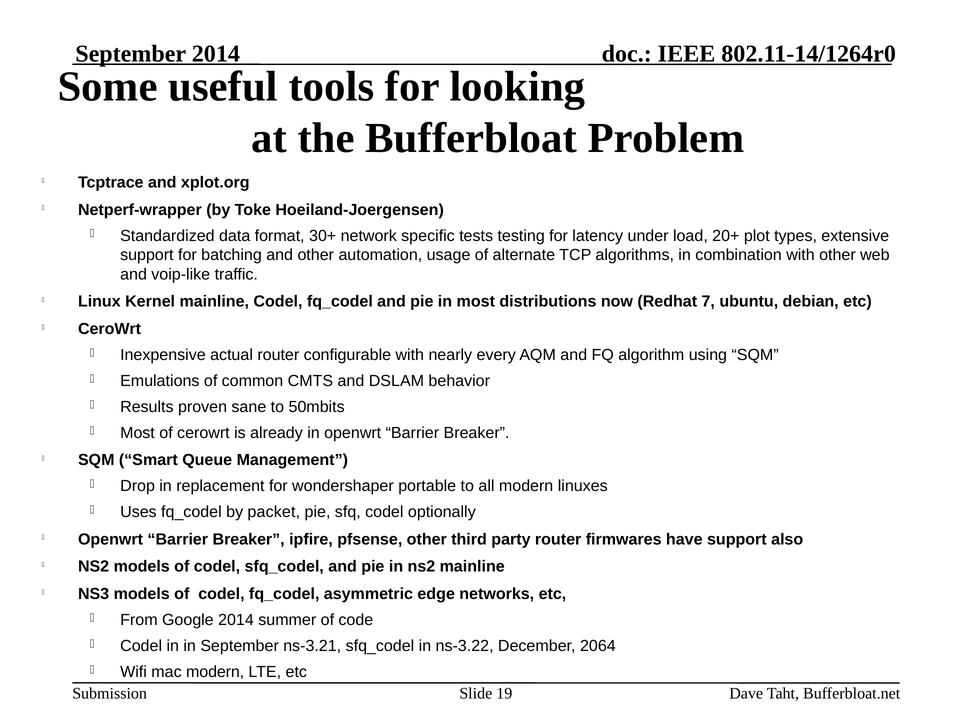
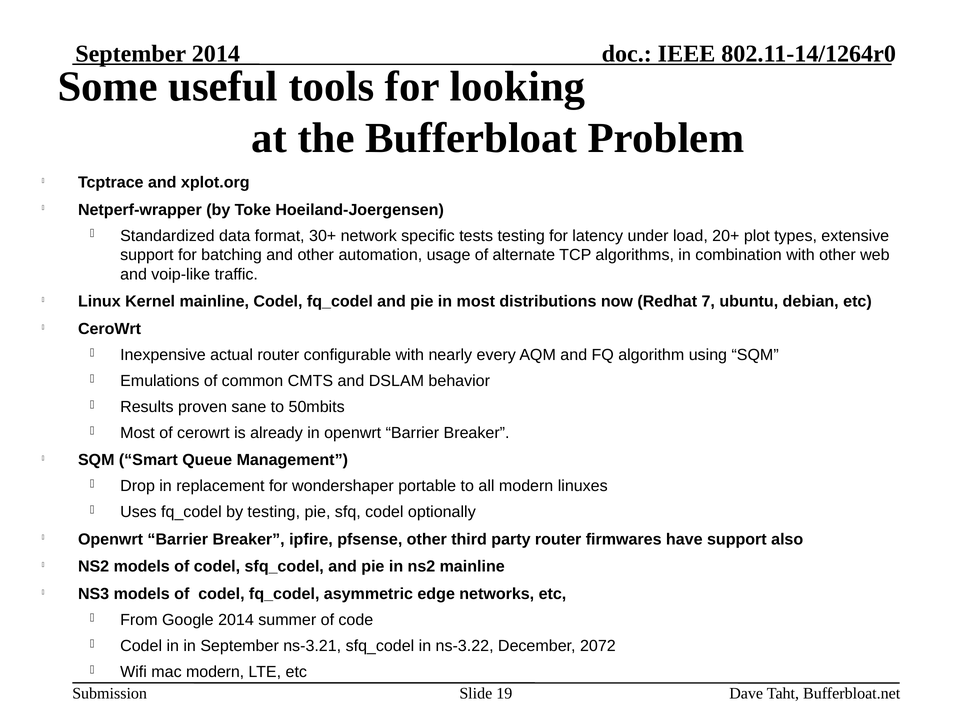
by packet: packet -> testing (274, 512)
2064: 2064 -> 2072 (598, 646)
